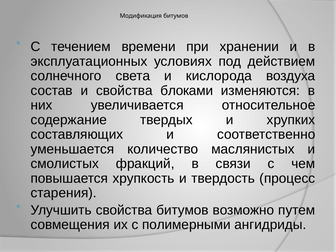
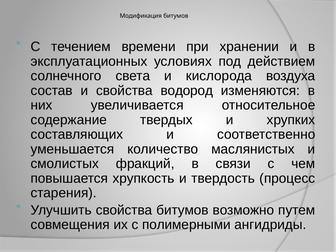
блоками: блоками -> водород (187, 91)
